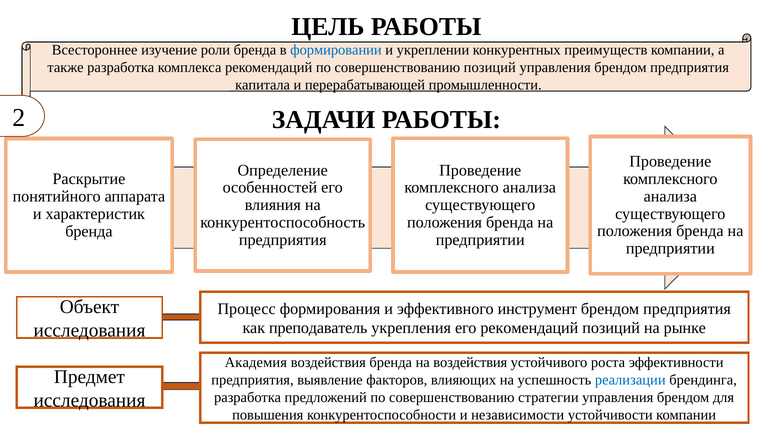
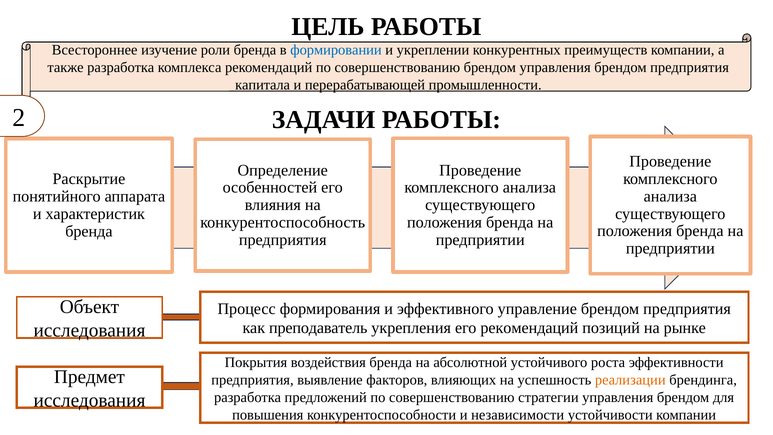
совершенствованию позиций: позиций -> брендом (490, 68)
инструмент: инструмент -> управление (537, 309)
Академия: Академия -> Покрытия (256, 363)
на воздействия: воздействия -> абсолютной (470, 363)
реализации colour: blue -> orange (630, 380)
